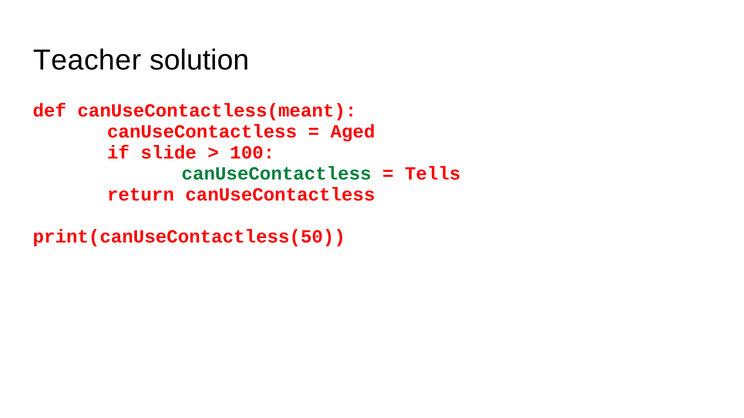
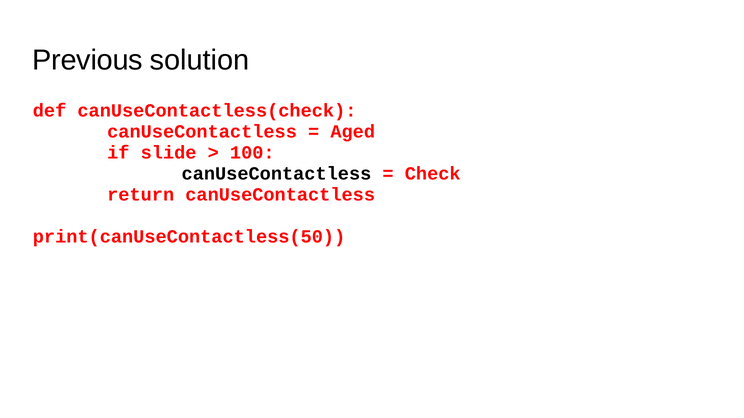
Teacher: Teacher -> Previous (88, 60)
canUseContactless(meant: canUseContactless(meant -> canUseContactless(check (217, 111)
canUseContactless colour: green -> black (276, 174)
Tells: Tells -> Check (433, 174)
